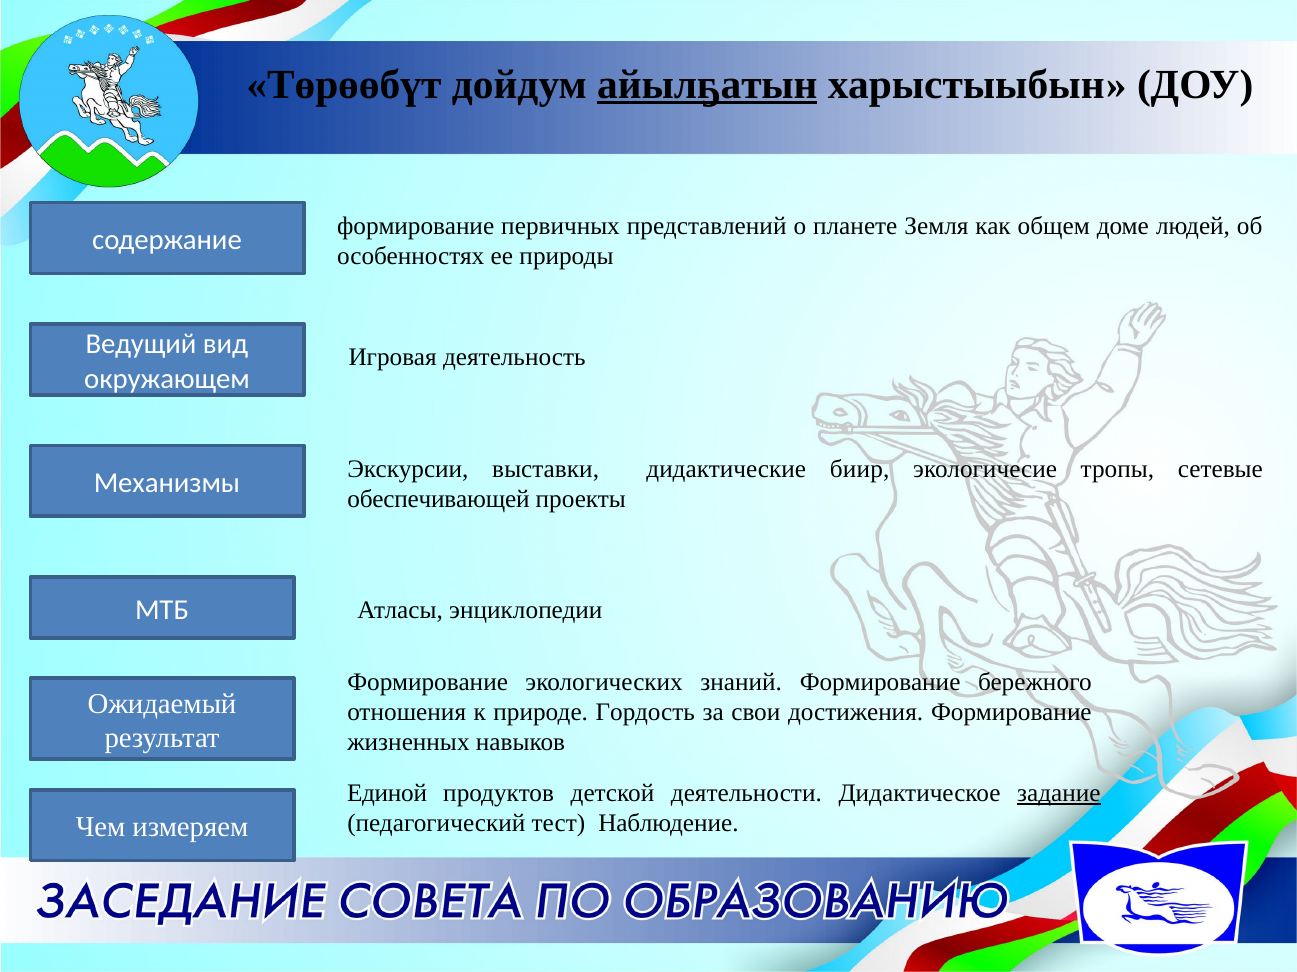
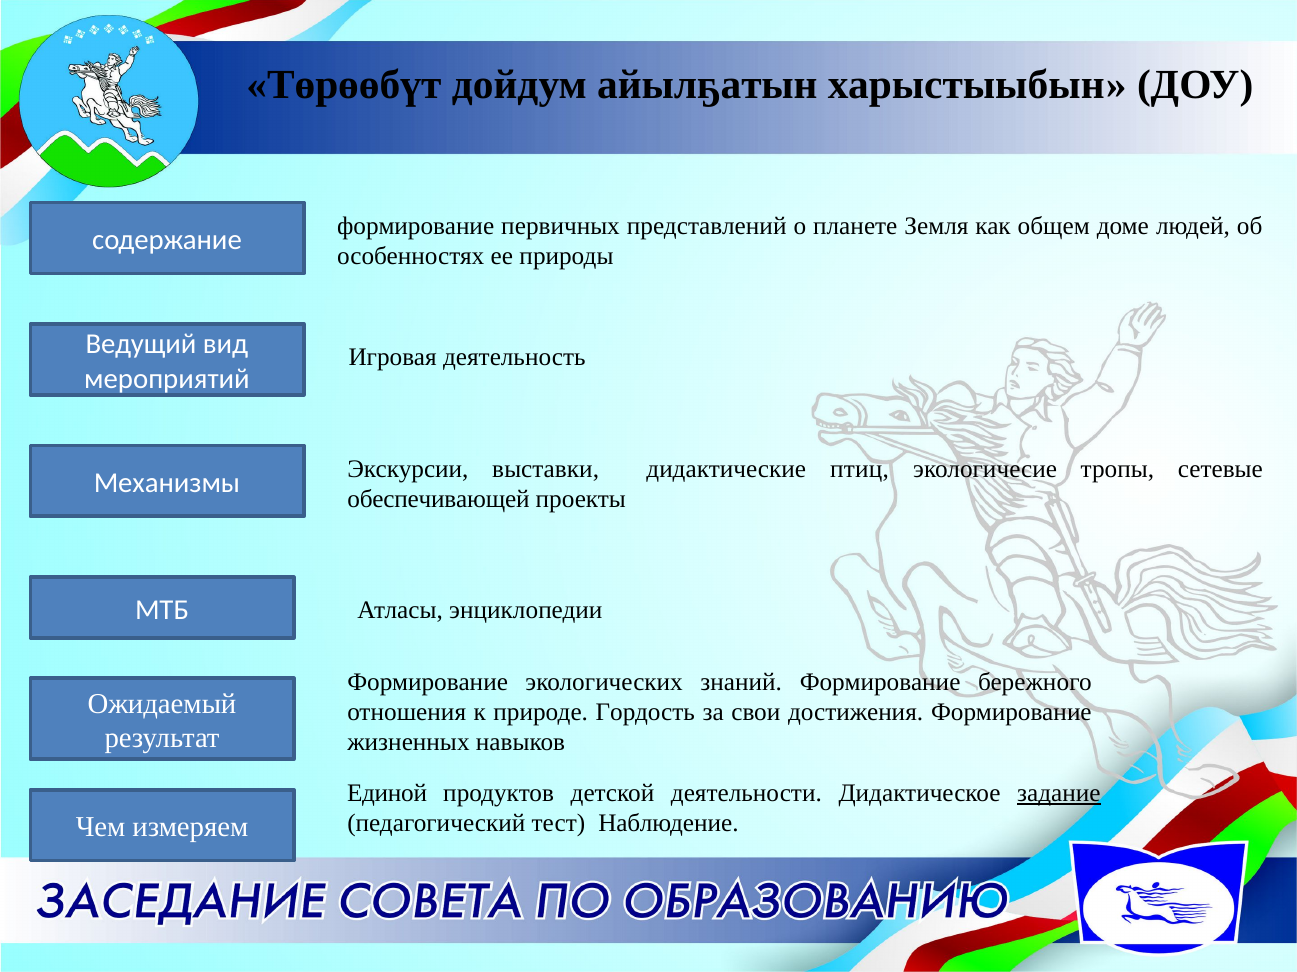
айылҕатын underline: present -> none (707, 85)
окружающем: окружающем -> мероприятий (167, 379)
биир: биир -> птиц (860, 470)
